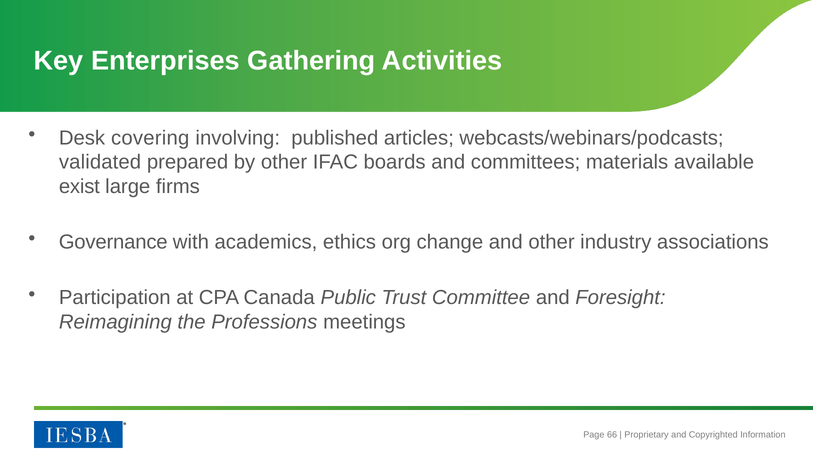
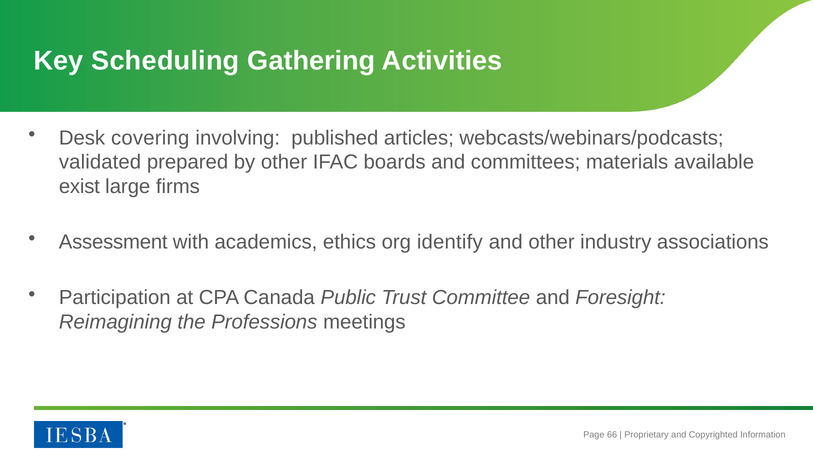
Enterprises: Enterprises -> Scheduling (165, 61)
Governance: Governance -> Assessment (113, 242)
change: change -> identify (450, 242)
